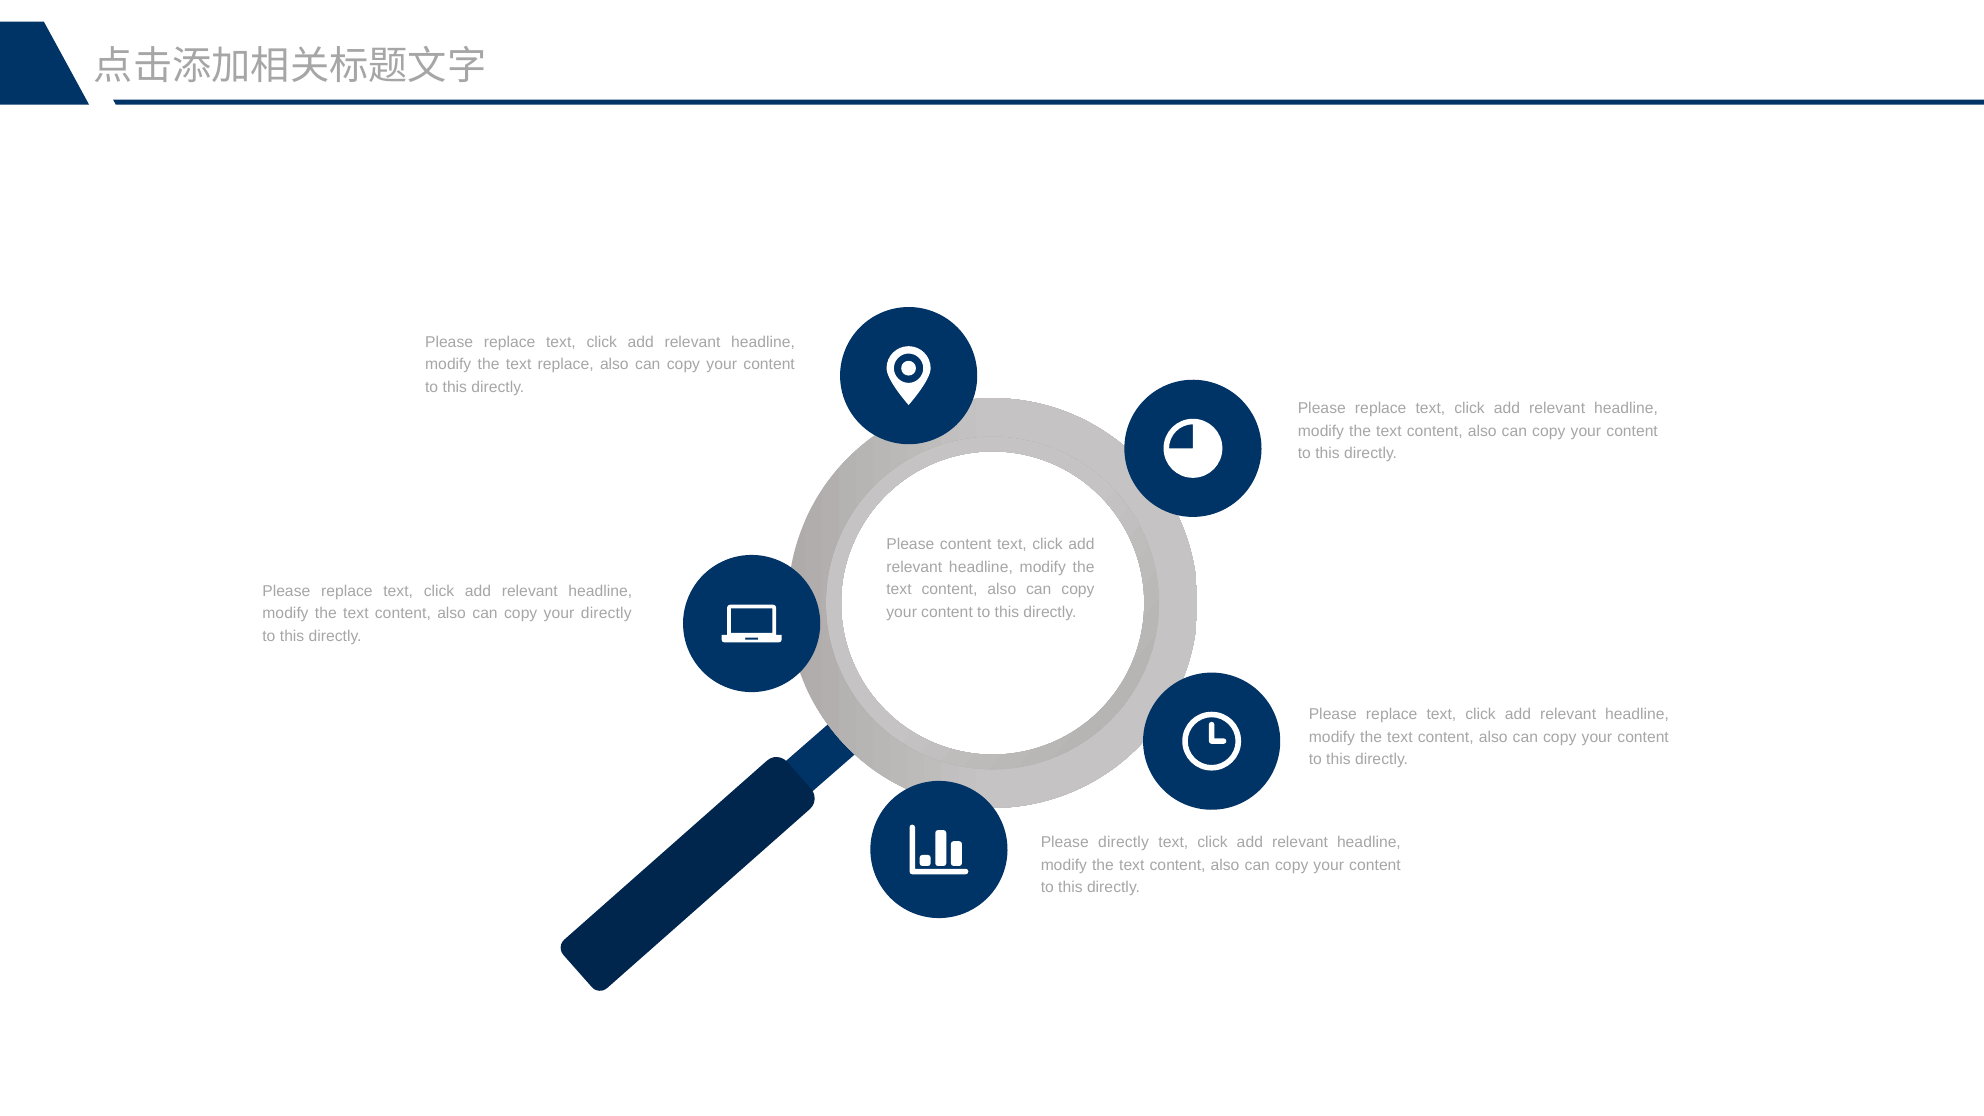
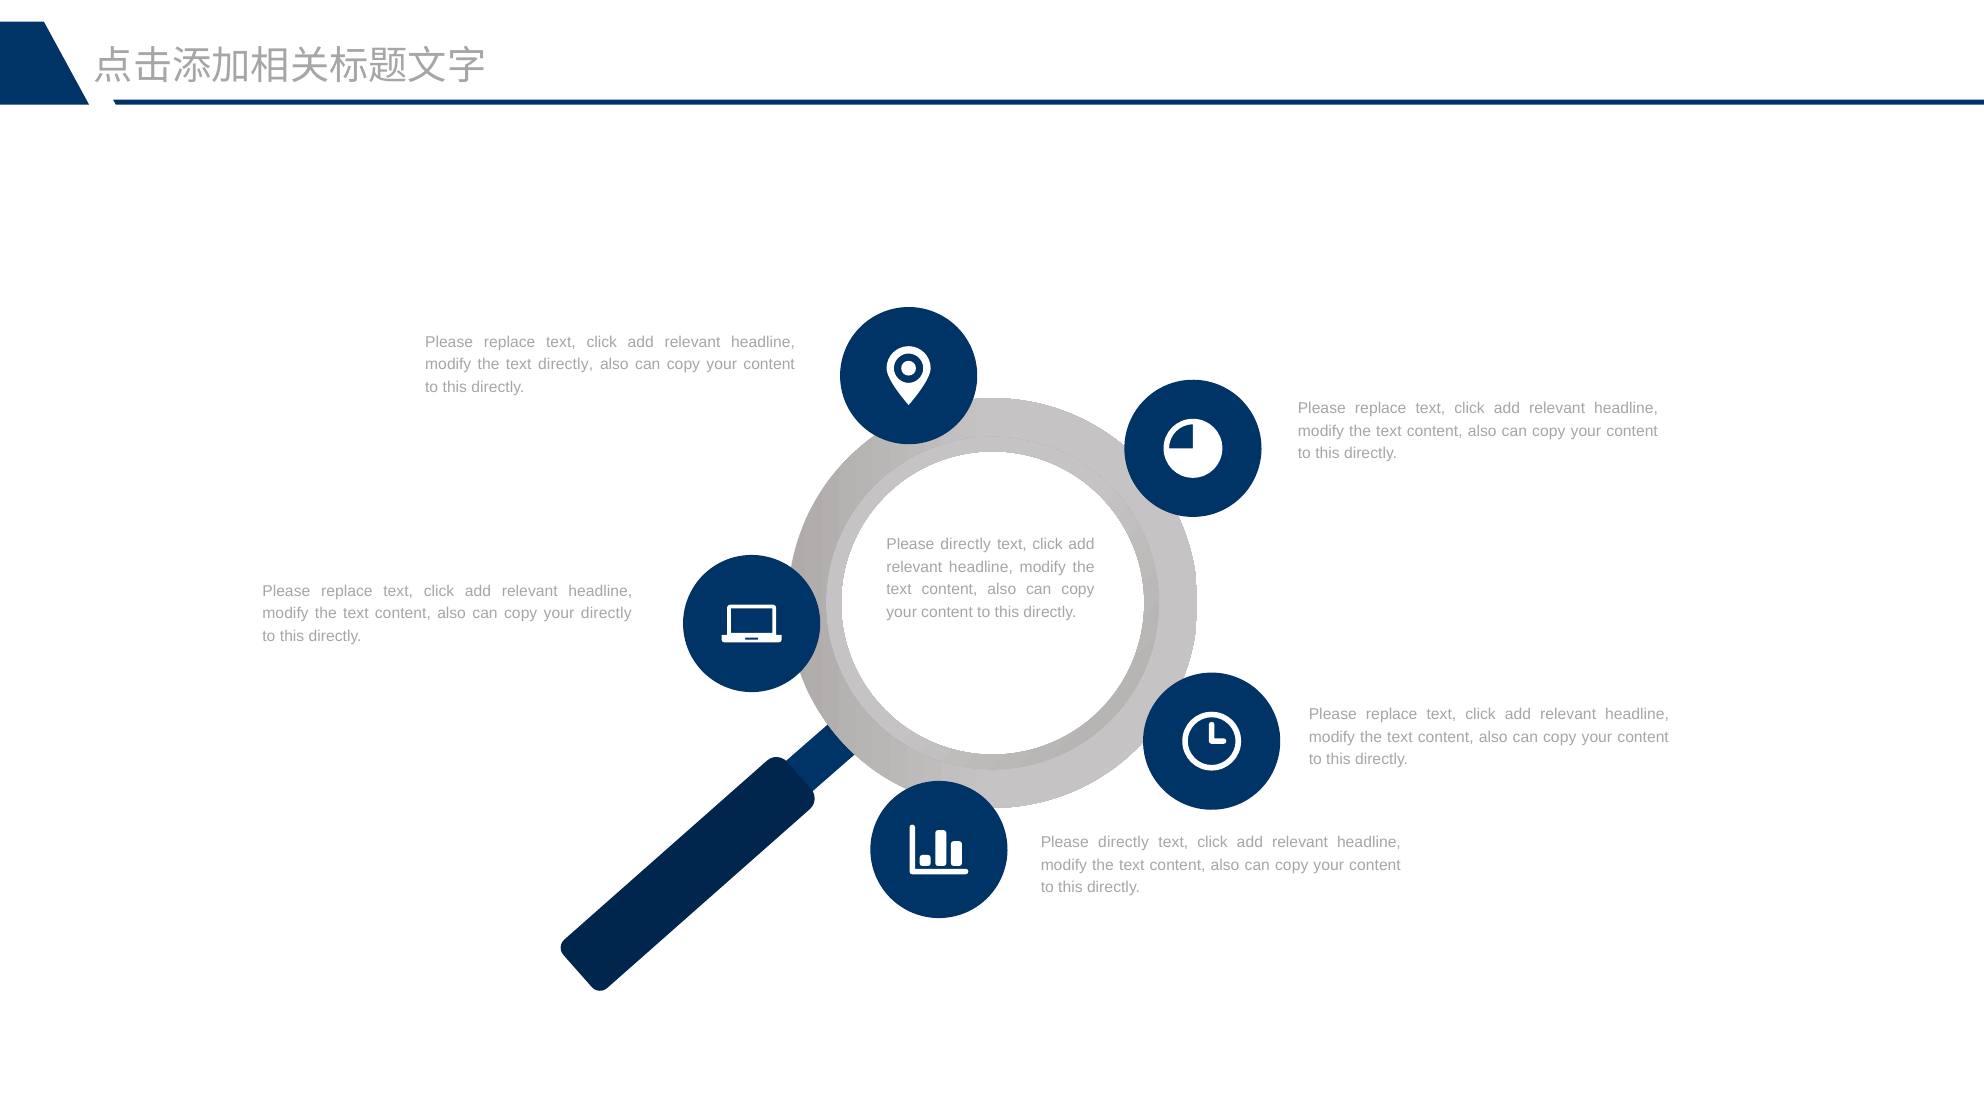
text replace: replace -> directly (566, 364)
content: content -> directly (966, 545)
